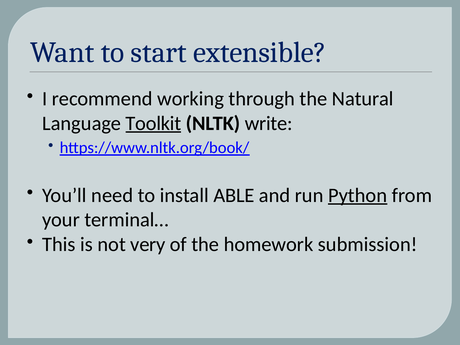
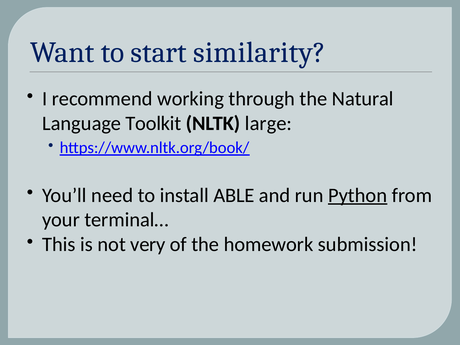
extensible: extensible -> similarity (259, 52)
Toolkit underline: present -> none (153, 123)
write: write -> large (269, 123)
